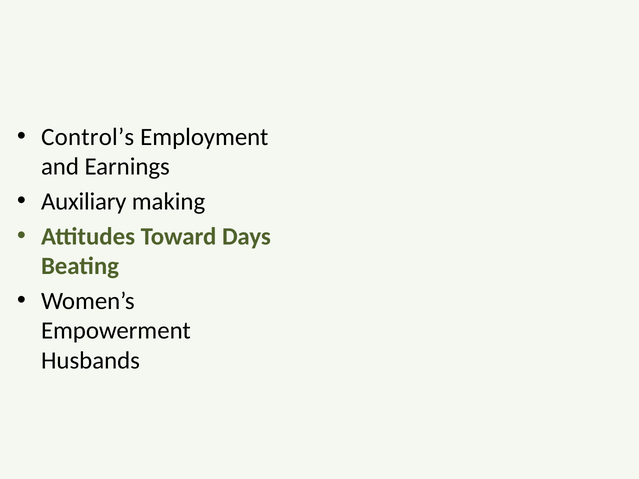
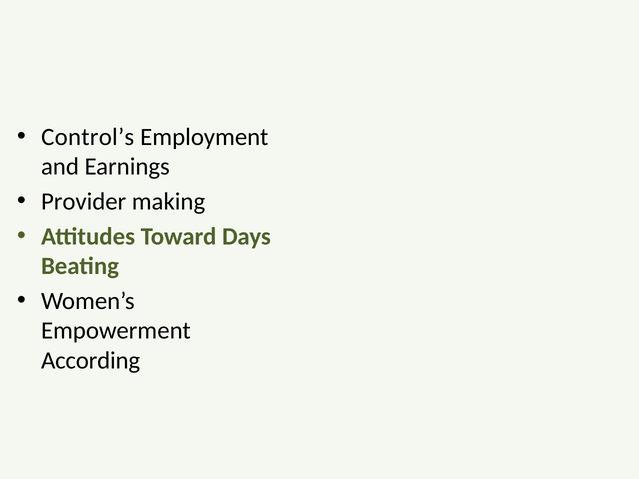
Auxiliary: Auxiliary -> Provider (84, 202)
Husbands: Husbands -> According (91, 361)
